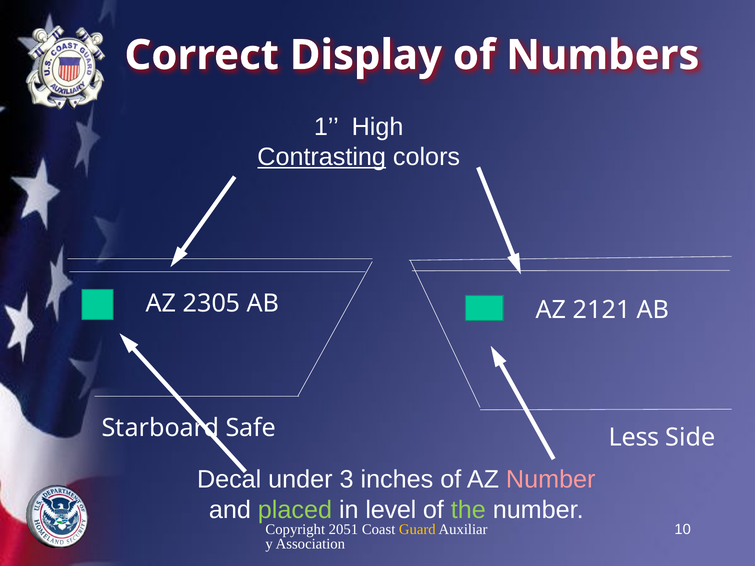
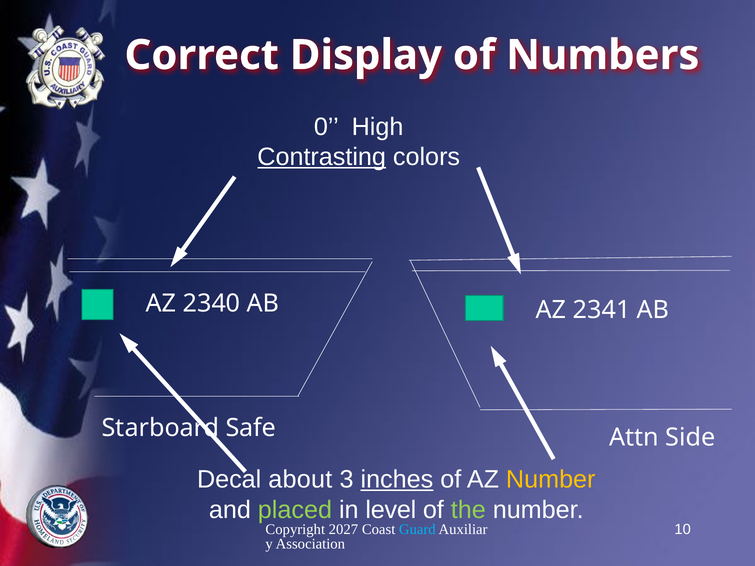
1: 1 -> 0 (326, 127)
2305: 2305 -> 2340 (212, 304)
2121: 2121 -> 2341 (602, 310)
Less: Less -> Attn (634, 438)
under: under -> about (300, 480)
inches underline: none -> present (397, 480)
Number colour: pink -> yellow (551, 480)
2051: 2051 -> 2027 (343, 530)
Guard colour: yellow -> light blue (417, 530)
